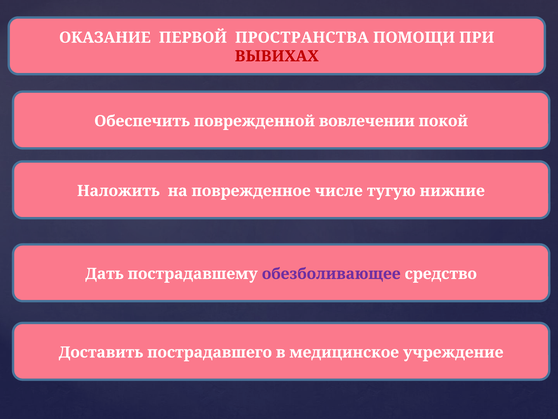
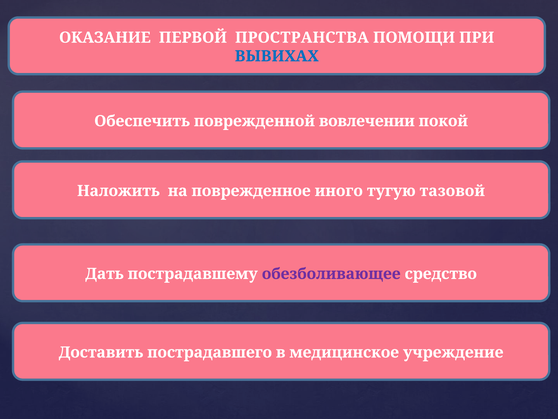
ВЫВИХАХ colour: red -> blue (277, 56)
числе: числе -> иного (339, 191)
нижние: нижние -> тазовой (452, 191)
